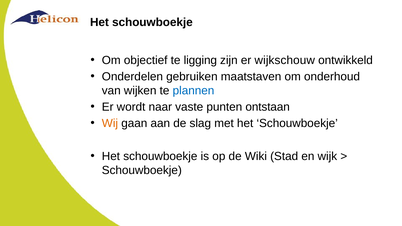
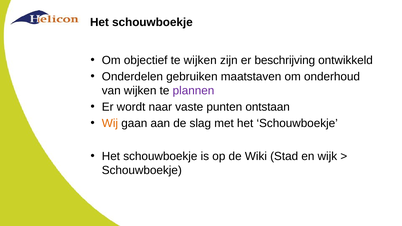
te ligging: ligging -> wijken (200, 60)
wijkschouw: wijkschouw -> beschrijving (285, 60)
plannen colour: blue -> purple (193, 91)
